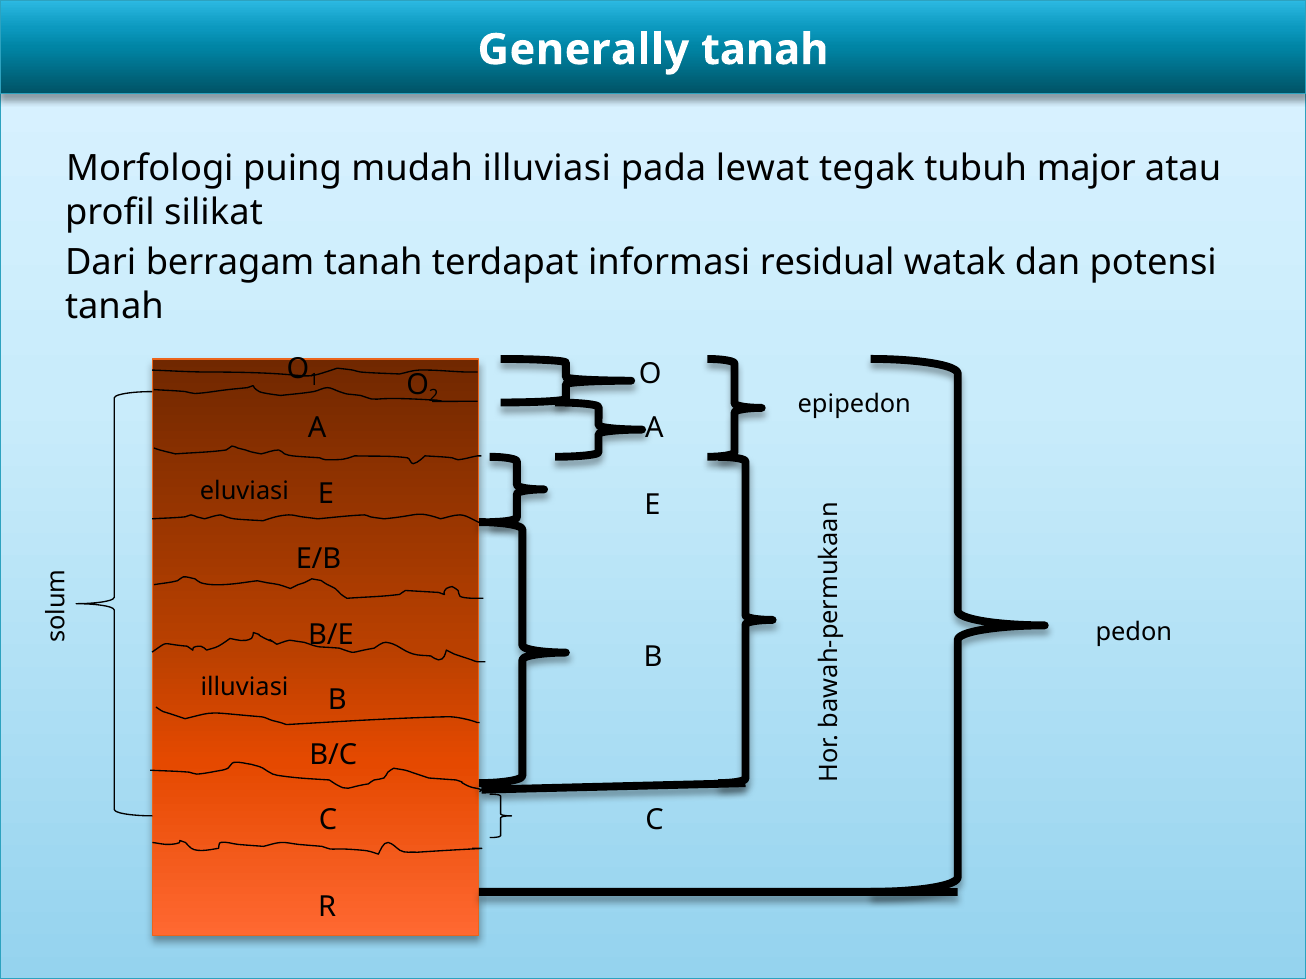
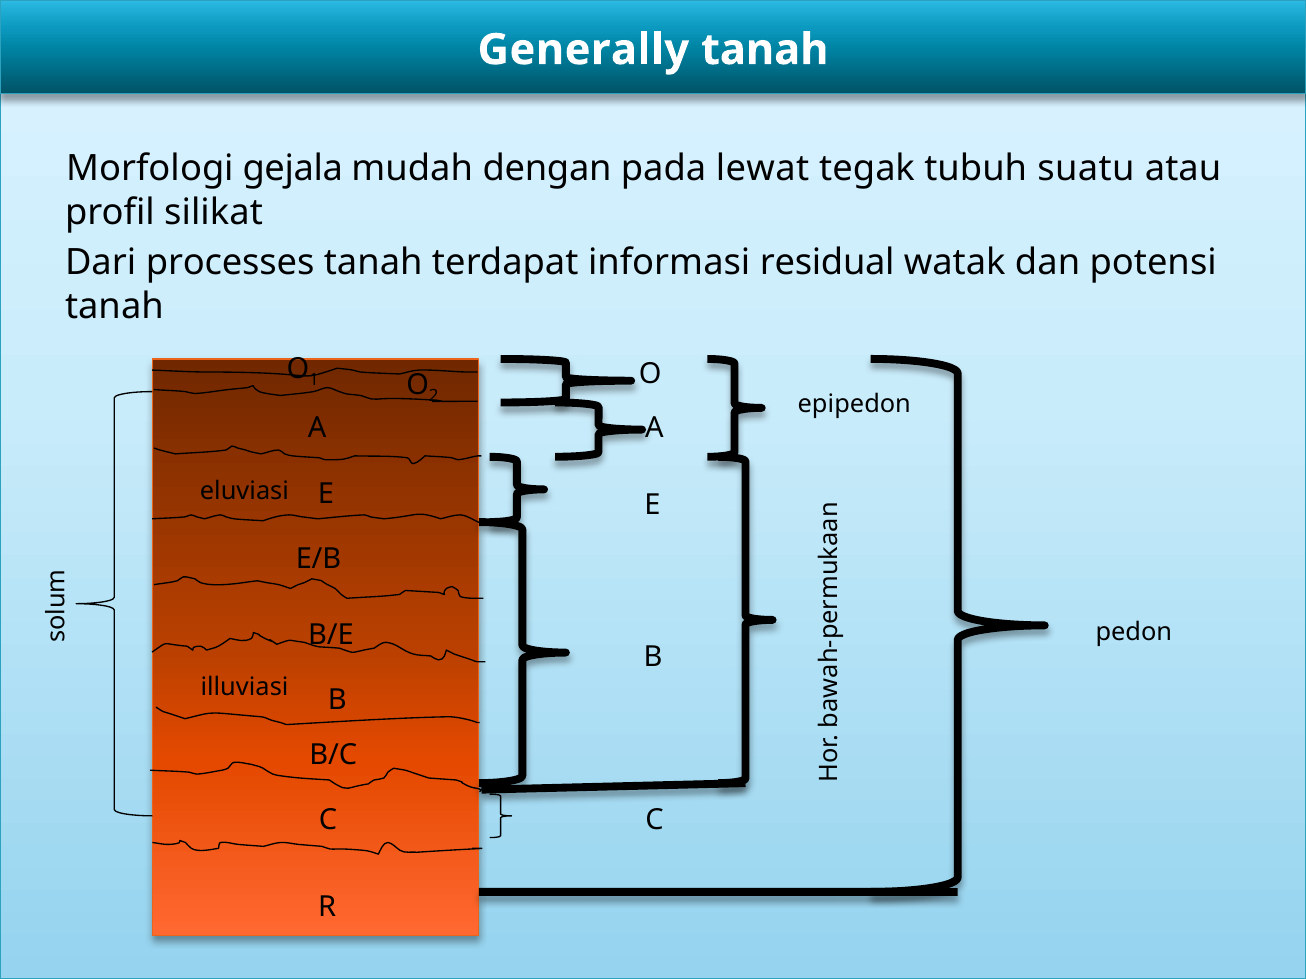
puing: puing -> gejala (293, 169)
mudah illuviasi: illuviasi -> dengan (547, 169)
major: major -> suatu (1086, 169)
berragam: berragam -> processes (230, 263)
